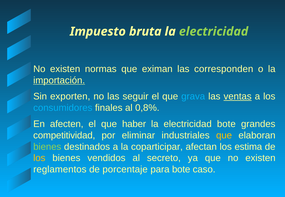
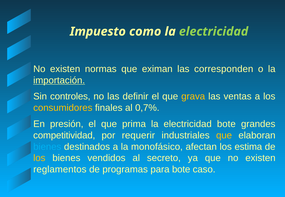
bruta: bruta -> como (145, 32)
exporten: exporten -> controles (70, 97)
seguir: seguir -> definir (136, 97)
grava colour: light blue -> yellow (193, 97)
ventas underline: present -> none (238, 97)
consumidores colour: light blue -> yellow (63, 108)
0,8%: 0,8% -> 0,7% (147, 108)
afecten: afecten -> presión (67, 124)
haber: haber -> prima (134, 124)
eliminar: eliminar -> requerir (138, 136)
bienes colour: light green -> light blue (47, 147)
coparticipar: coparticipar -> monofásico (157, 147)
porcentaje: porcentaje -> programas (125, 170)
